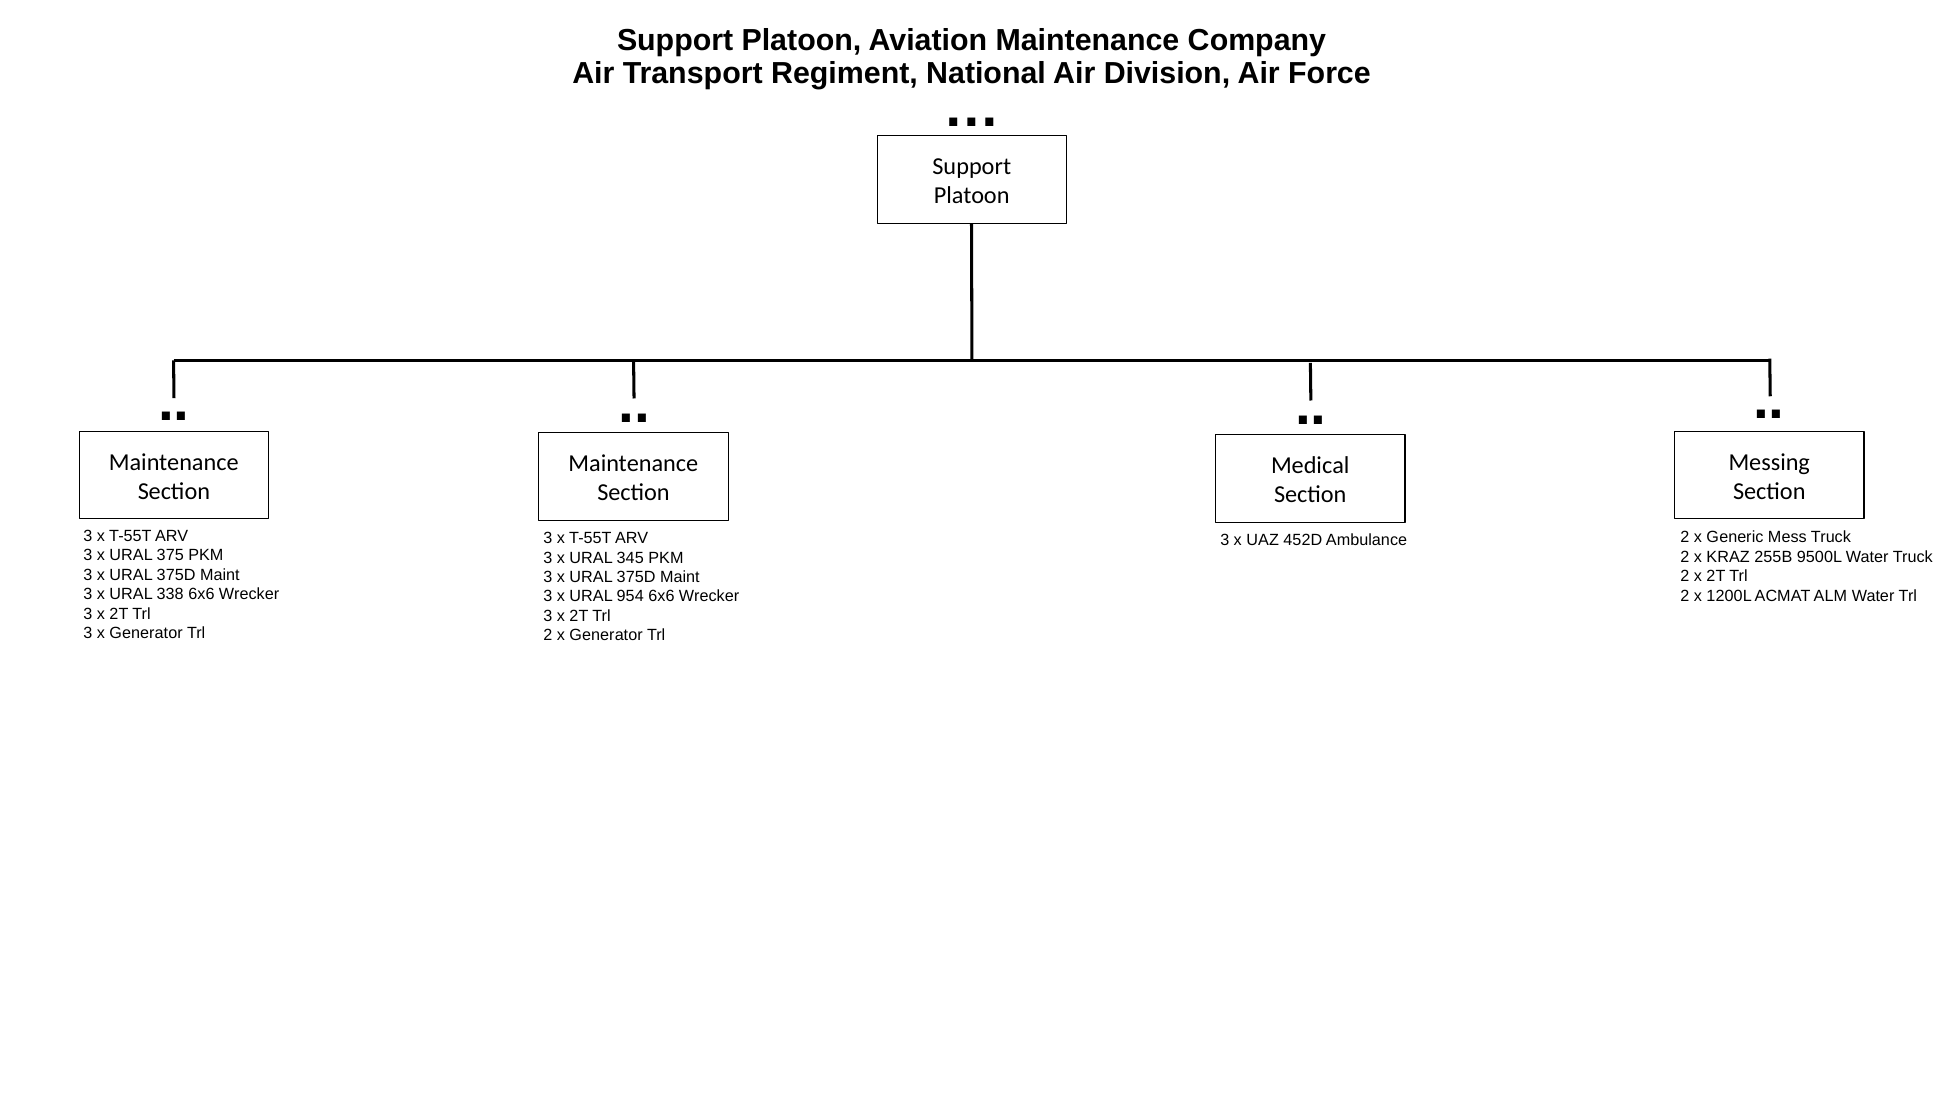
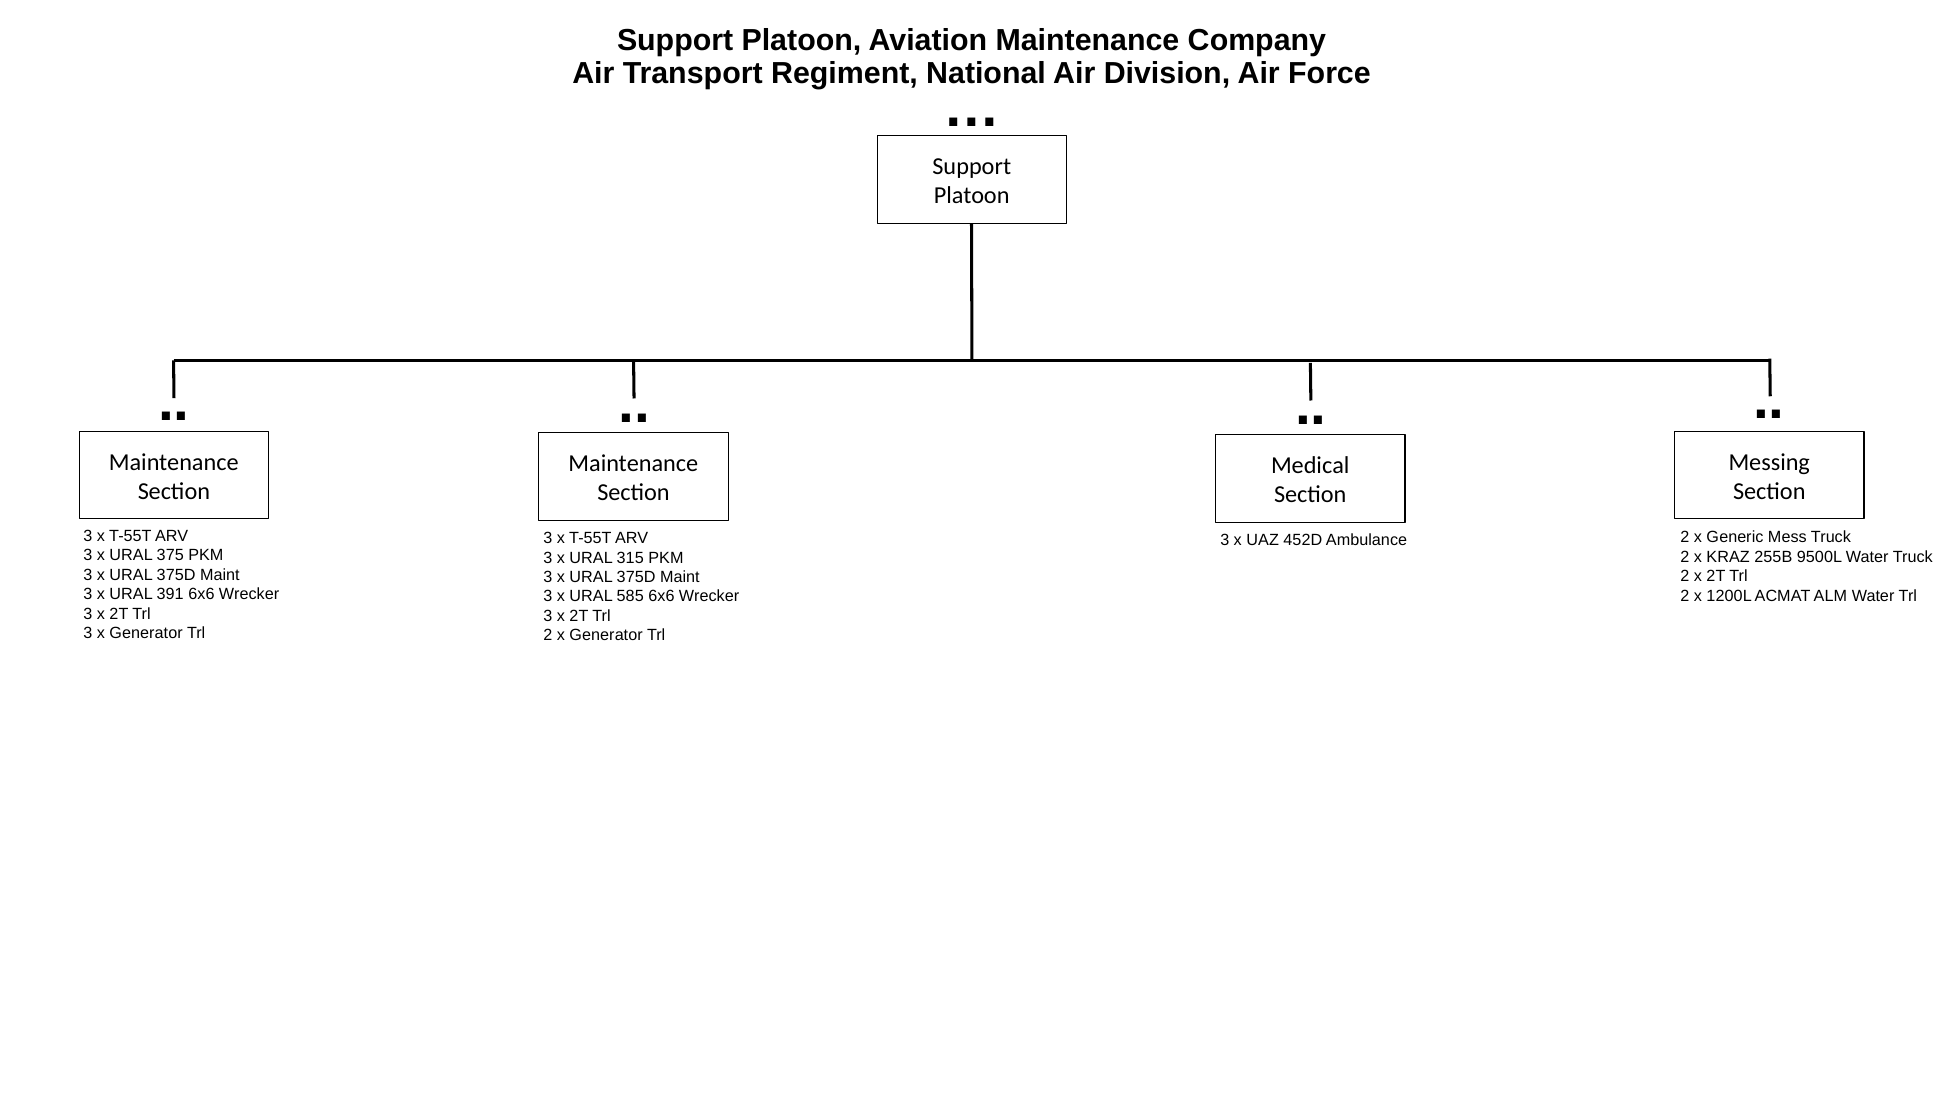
345: 345 -> 315 (630, 558)
338: 338 -> 391 (170, 594)
954: 954 -> 585 (630, 596)
